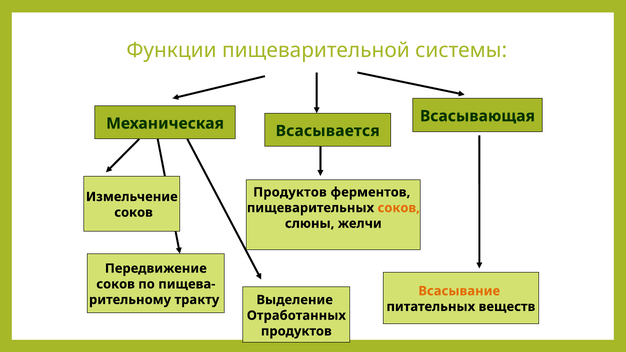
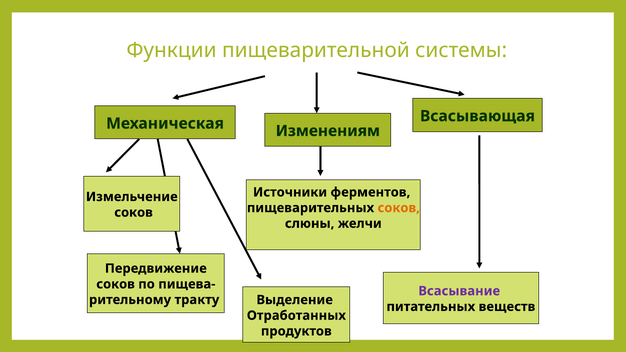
Всасывается: Всасывается -> Изменениям (328, 131)
Продуктов: Продуктов -> Источники (290, 192)
Всасывание colour: orange -> purple (459, 291)
